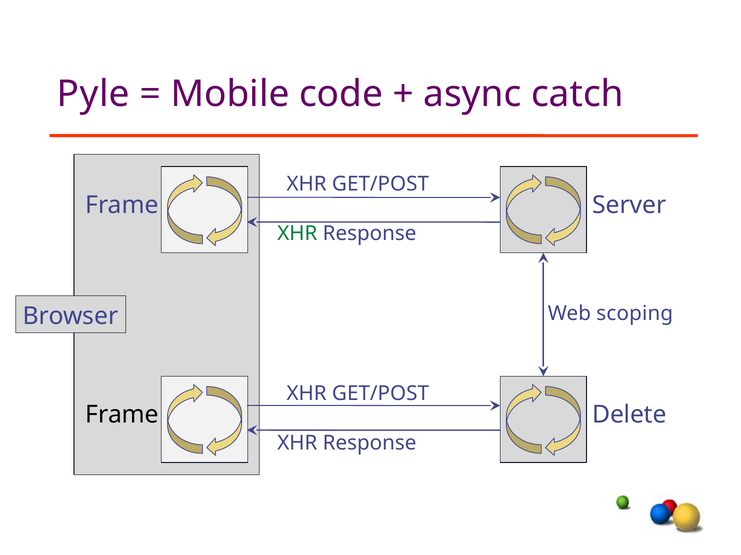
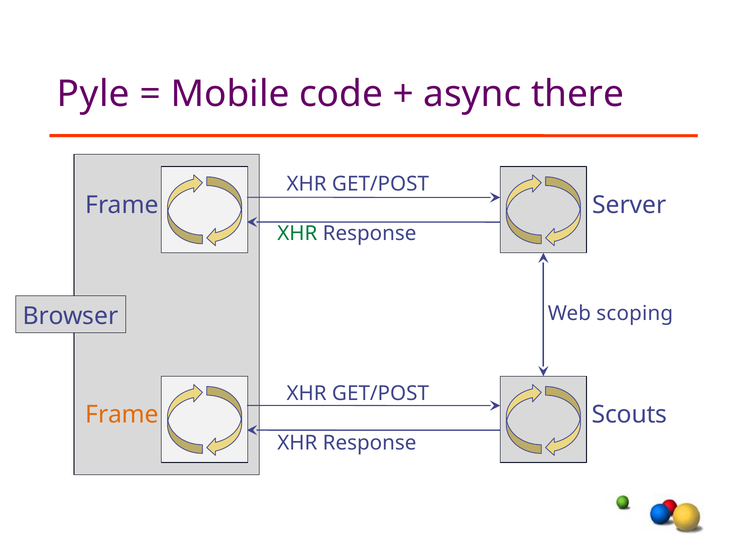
catch: catch -> there (578, 94)
Frame colour: black -> orange (122, 415)
Delete: Delete -> Scouts (630, 415)
